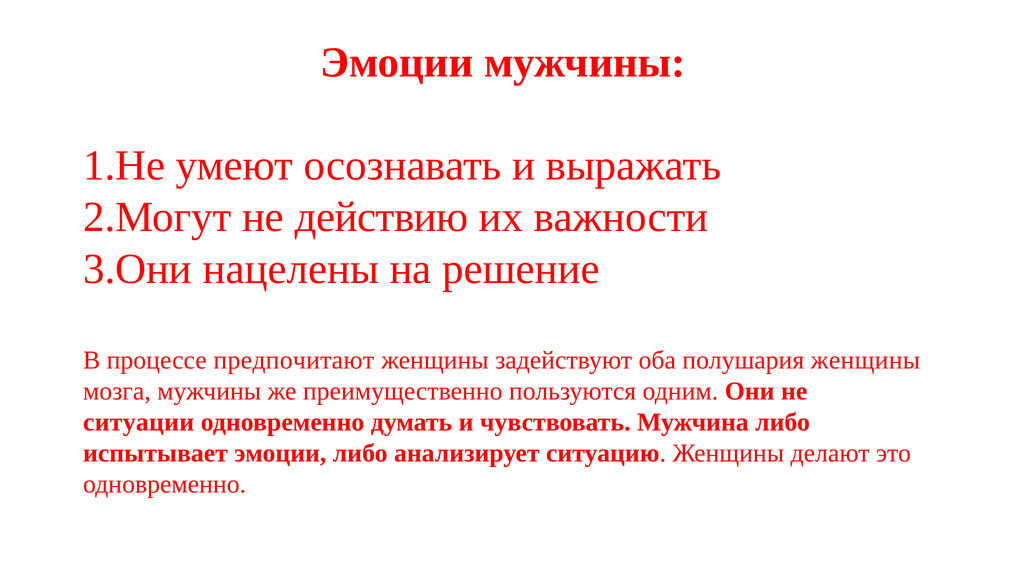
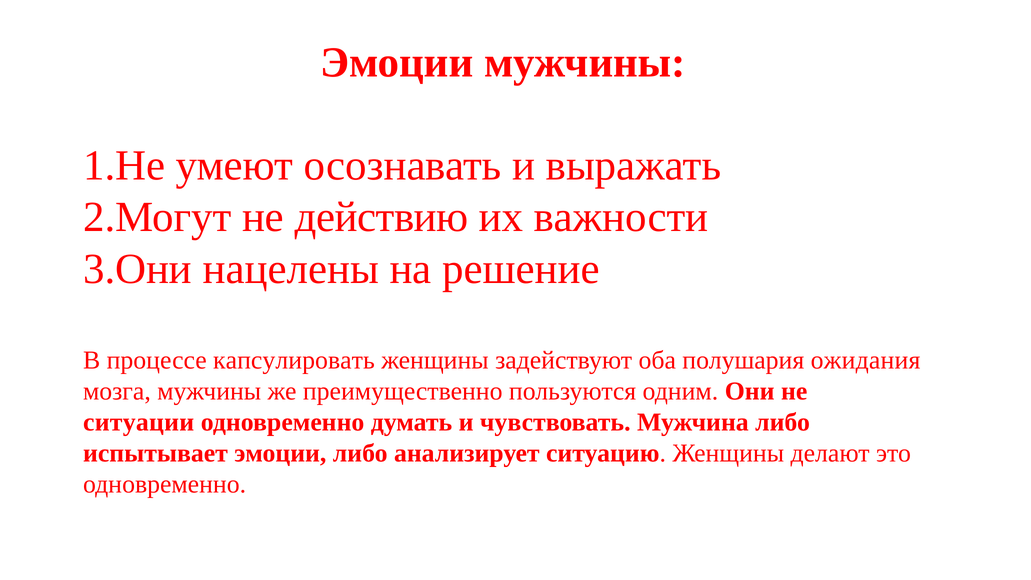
предпочитают: предпочитают -> капсулировать (294, 360)
полушария женщины: женщины -> ожидания (866, 360)
